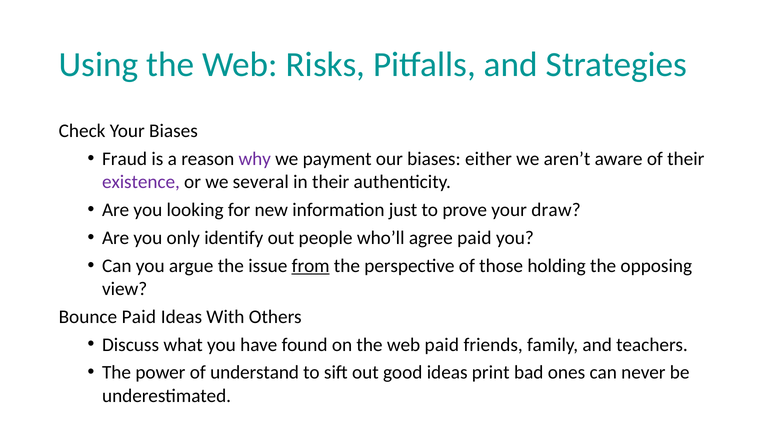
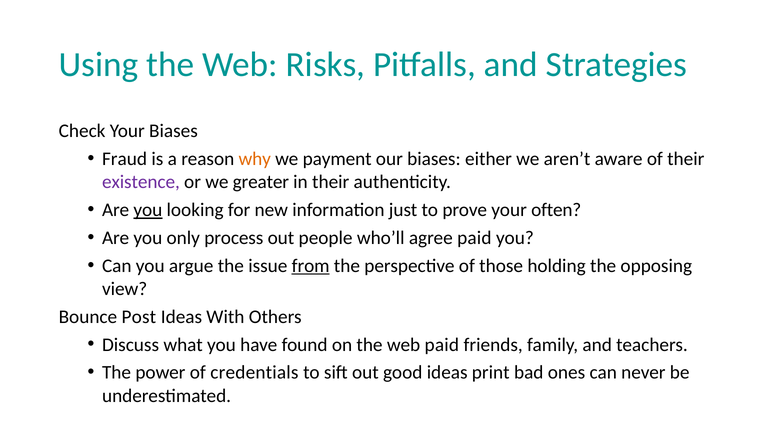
why colour: purple -> orange (255, 159)
several: several -> greater (261, 182)
you underline: none -> present (148, 210)
draw: draw -> often (556, 210)
identify: identify -> process (234, 238)
Bounce Paid: Paid -> Post (139, 317)
understand: understand -> credentials (254, 373)
